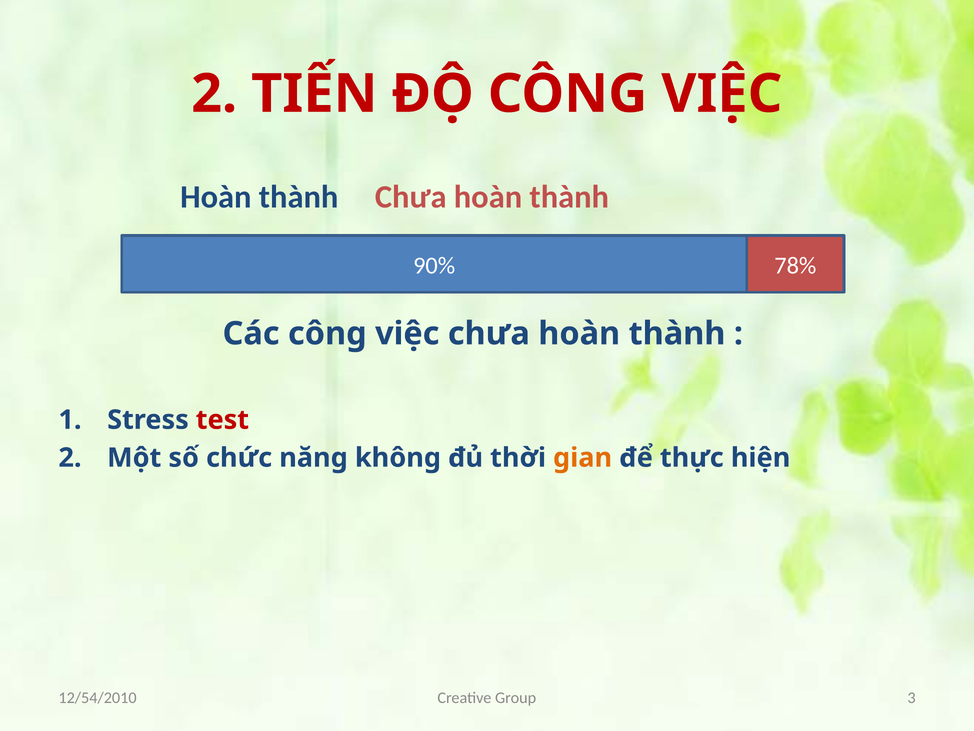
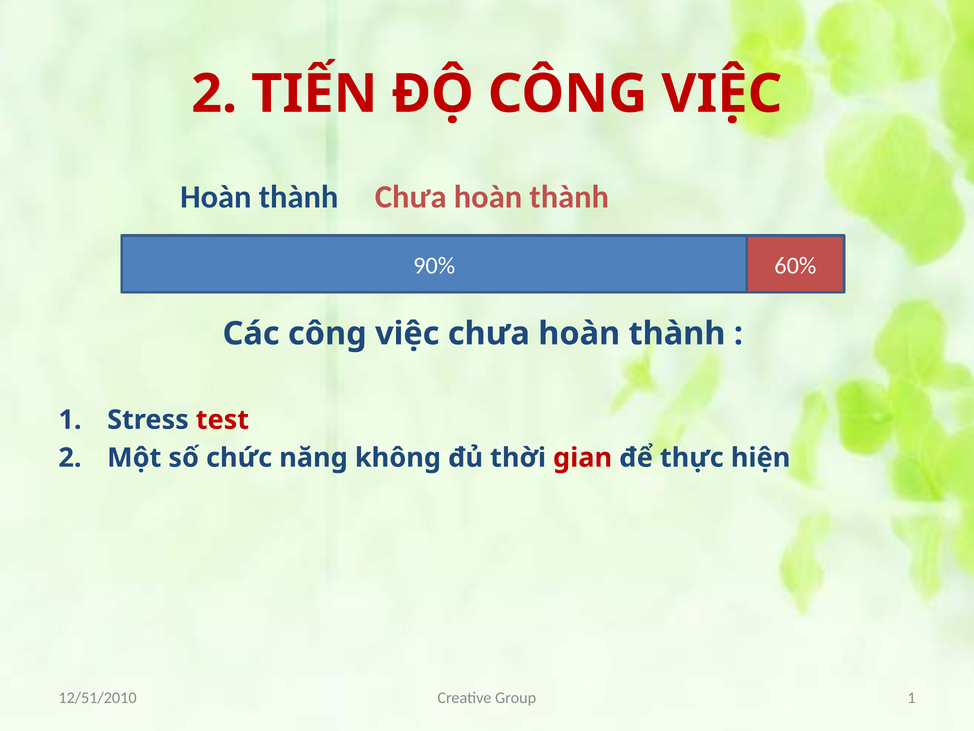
78%: 78% -> 60% (795, 265)
gian colour: orange -> red (583, 457)
Group 3: 3 -> 1 (912, 697)
12/54/2010: 12/54/2010 -> 12/51/2010 (98, 698)
